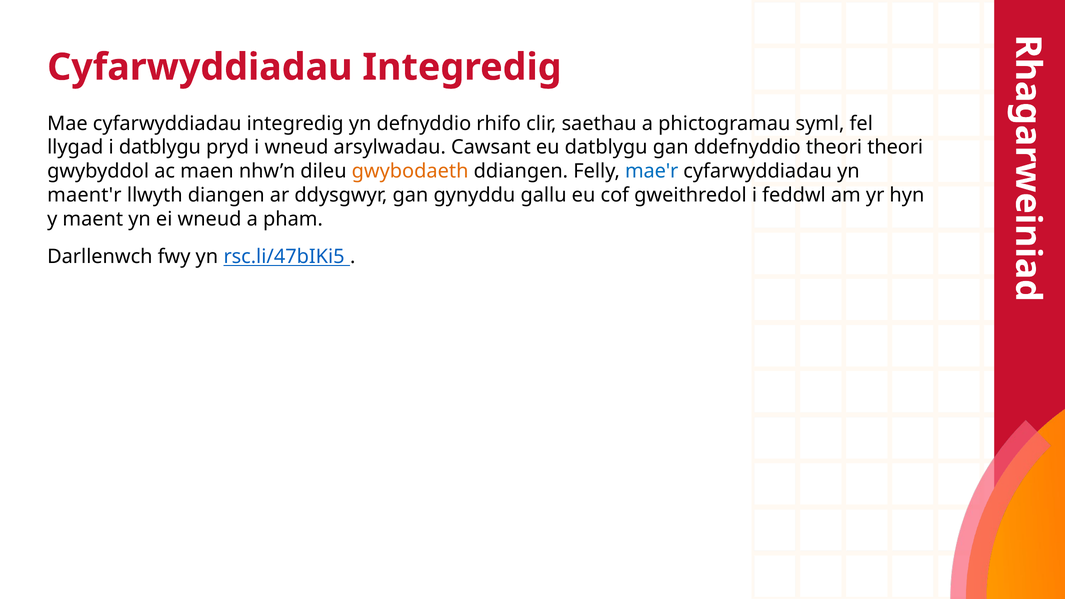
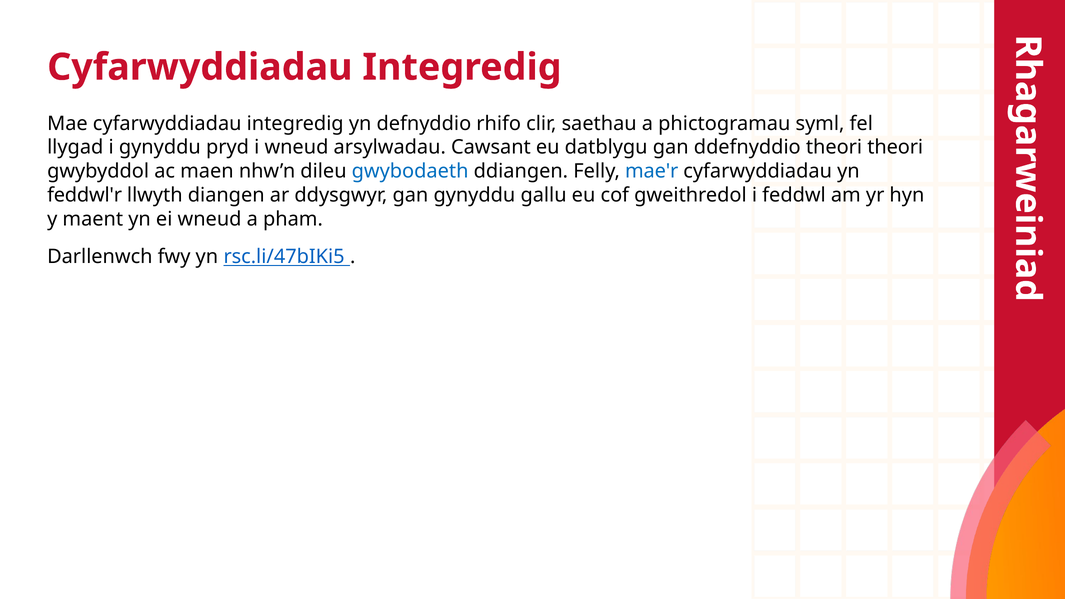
i datblygu: datblygu -> gynyddu (160, 147)
gwybodaeth colour: orange -> blue (410, 171)
maent'r: maent'r -> feddwl'r (85, 195)
